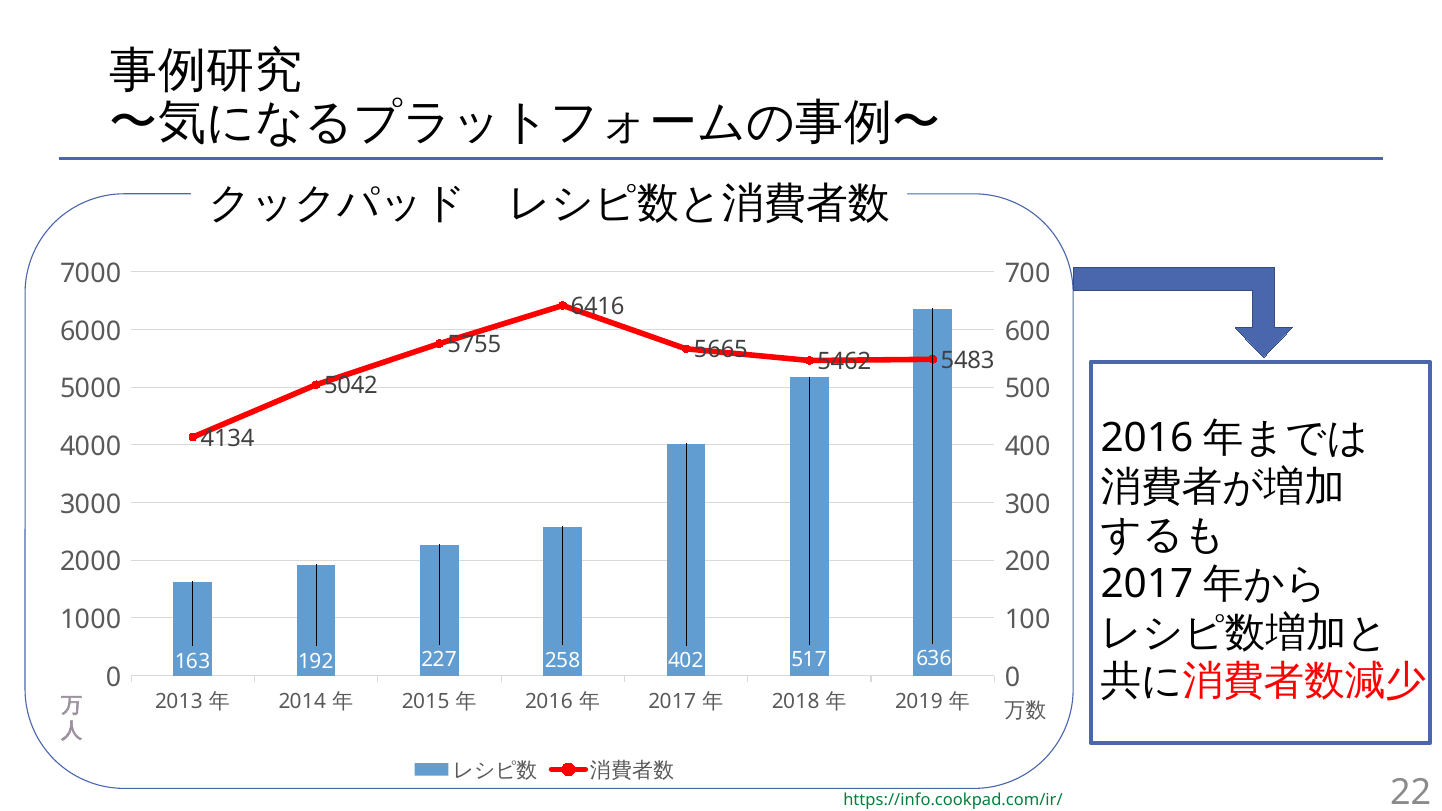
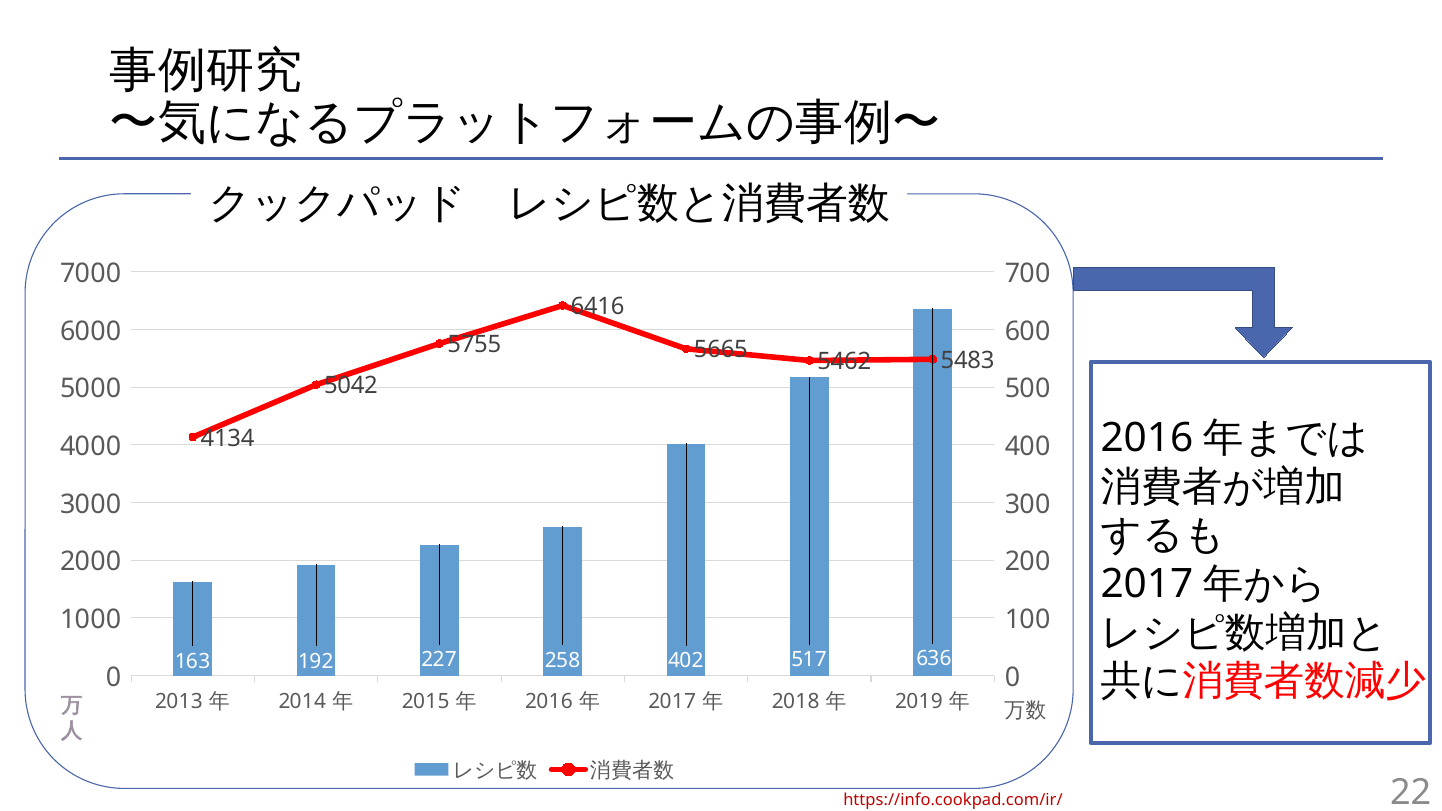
https://info.cookpad.com/ir/ colour: green -> red (953, 800)
